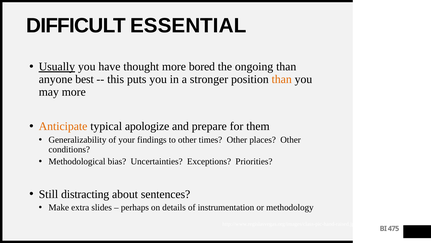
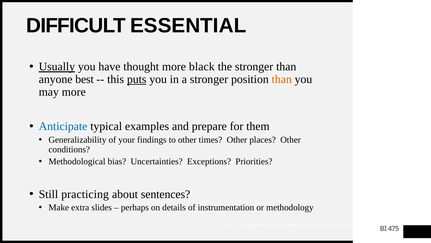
bored: bored -> black (202, 67)
the ongoing: ongoing -> stronger (254, 67)
puts underline: none -> present (137, 79)
Anticipate colour: orange -> blue (63, 126)
apologize: apologize -> examples (147, 126)
distracting: distracting -> practicing (85, 194)
